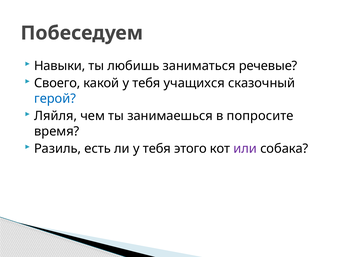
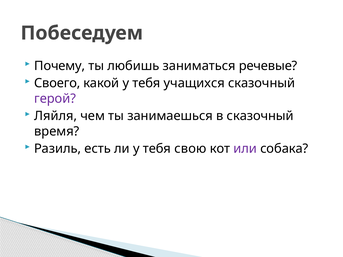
Навыки: Навыки -> Почему (60, 66)
герой colour: blue -> purple (55, 99)
в попросите: попросите -> сказочный (260, 116)
этого: этого -> свою (190, 149)
